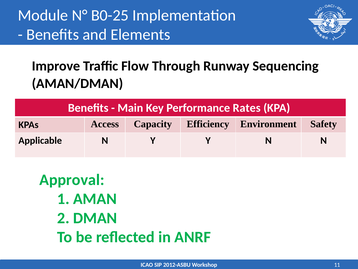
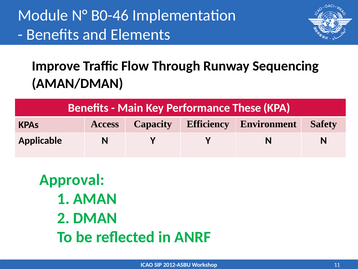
B0-25: B0-25 -> B0-46 (110, 15)
Rates: Rates -> These (247, 108)
